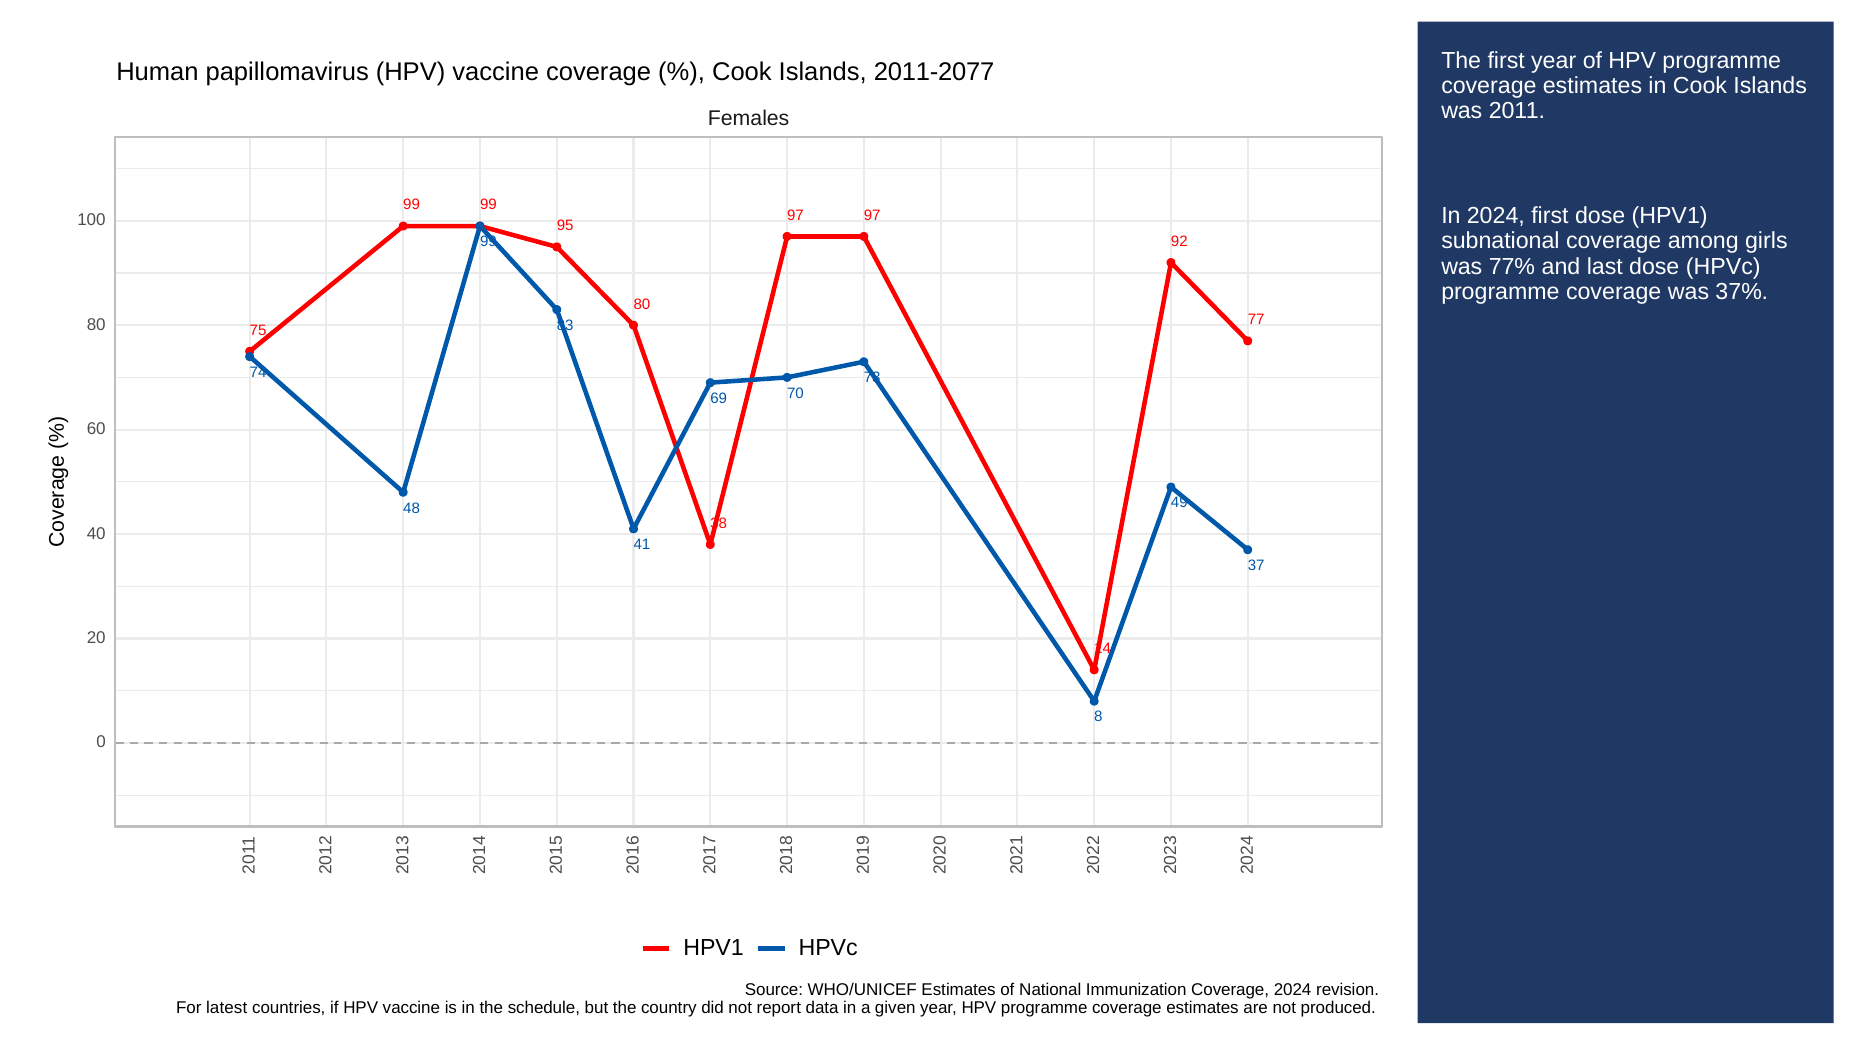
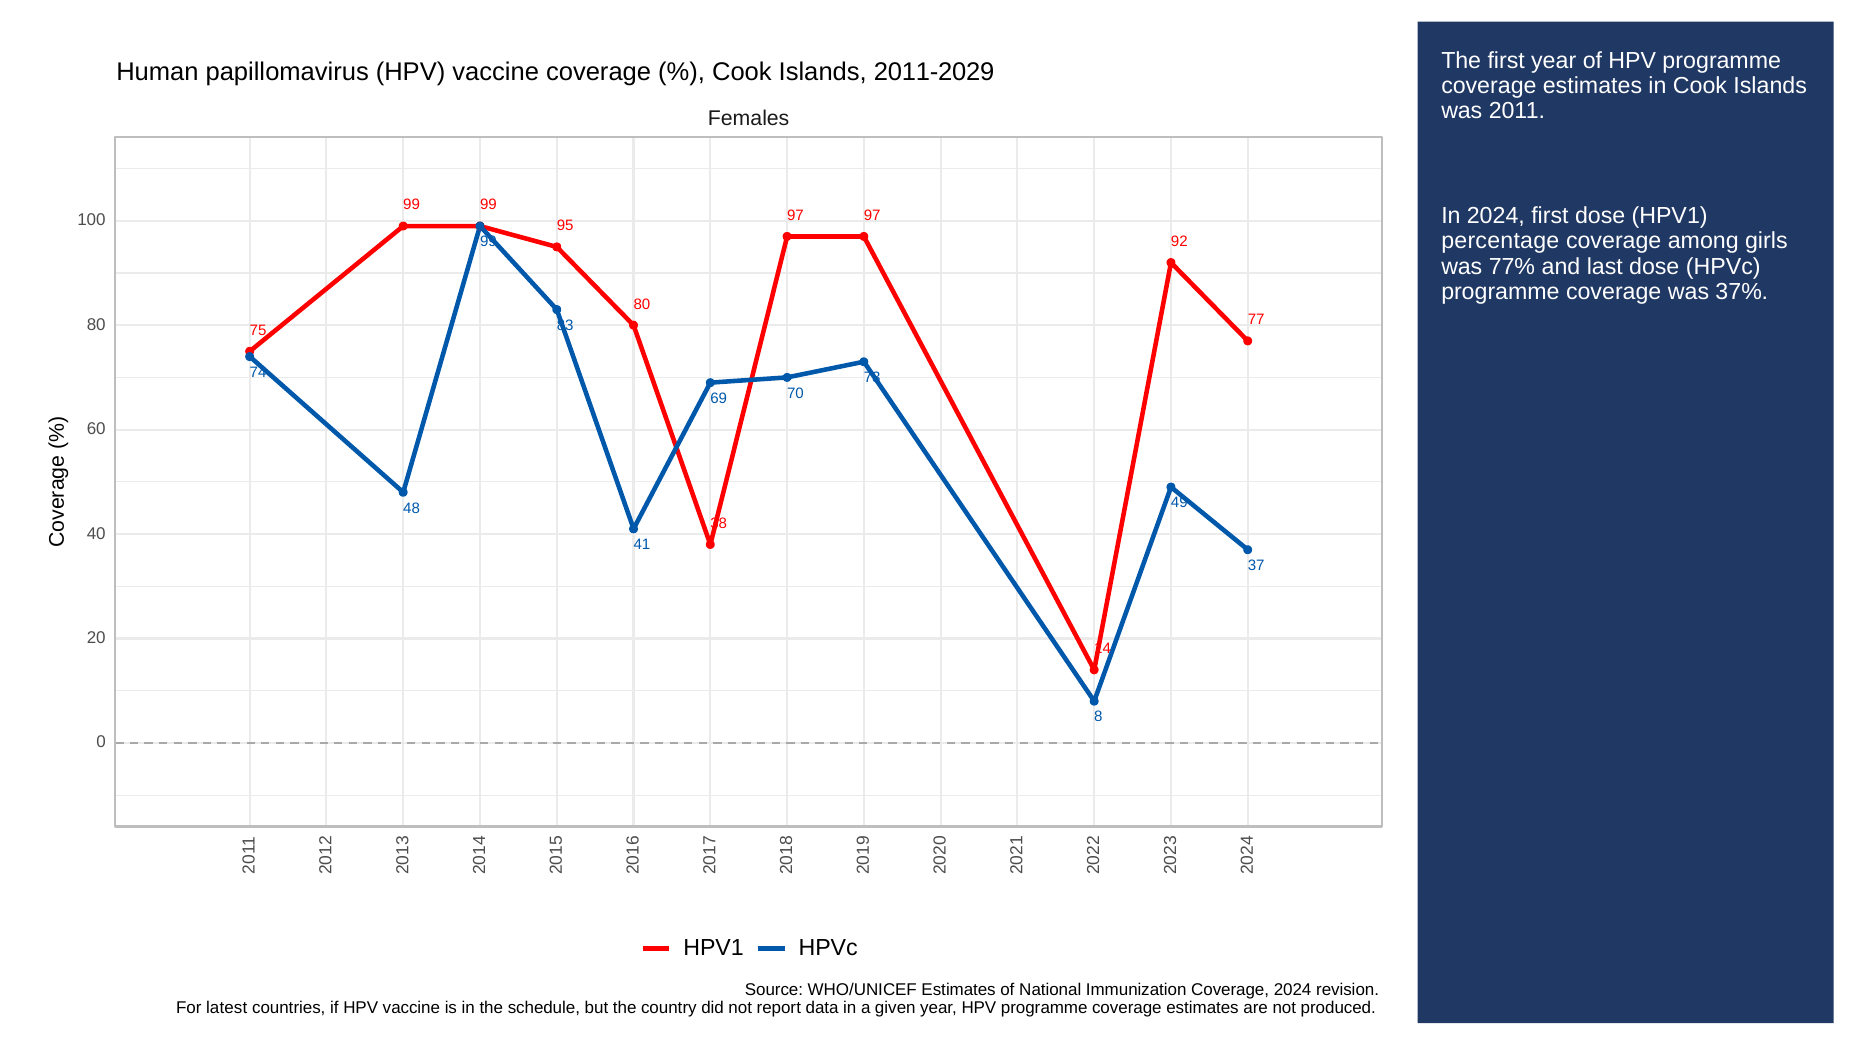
2011-2077: 2011-2077 -> 2011-2029 (934, 72)
subnational: subnational -> percentage (1500, 241)
